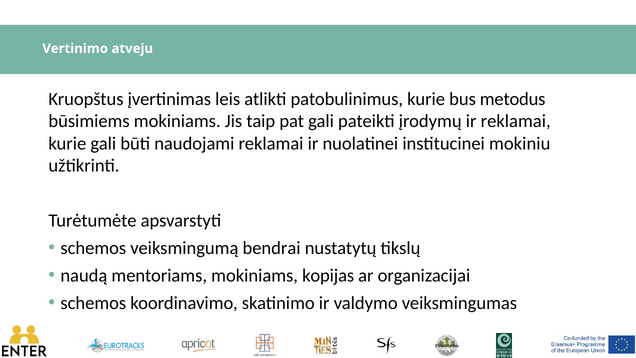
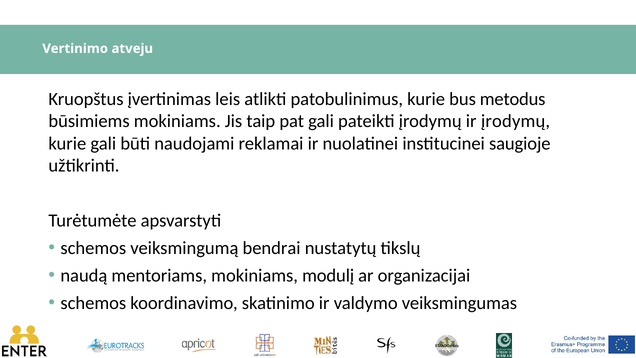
ir reklamai: reklamai -> įrodymų (516, 121)
mokiniu: mokiniu -> saugioje (520, 143)
kopijas: kopijas -> modulį (328, 276)
